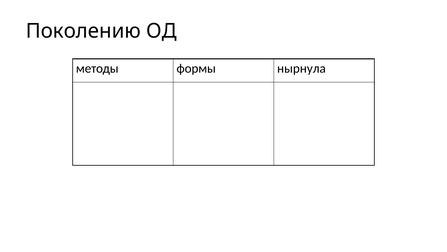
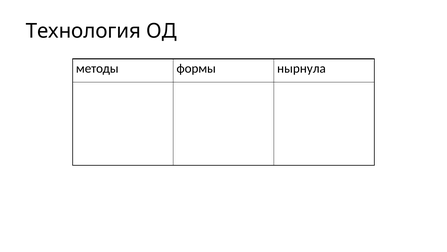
Поколению: Поколению -> Технология (83, 31)
